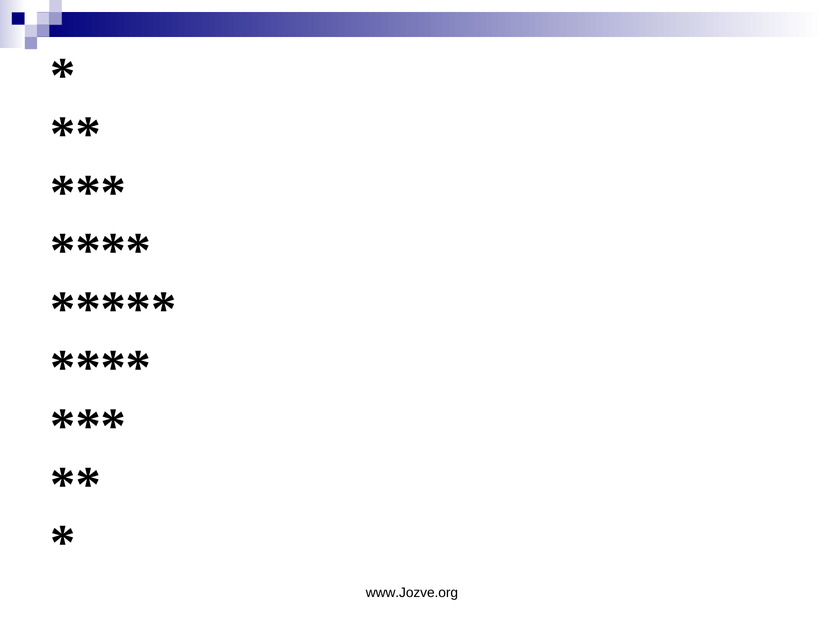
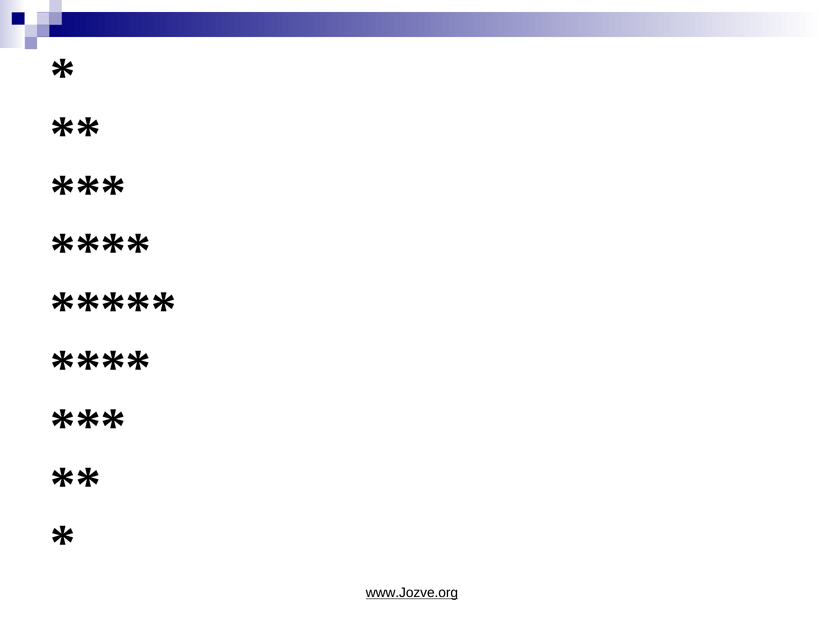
www.Jozve.org underline: none -> present (412, 593)
